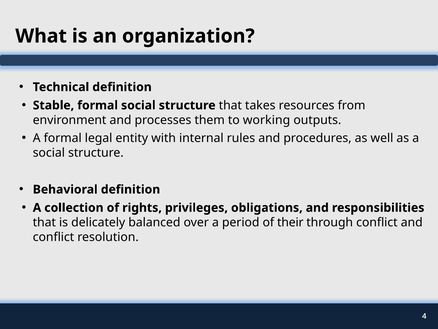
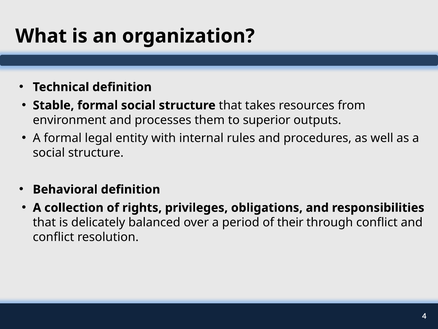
working: working -> superior (267, 120)
